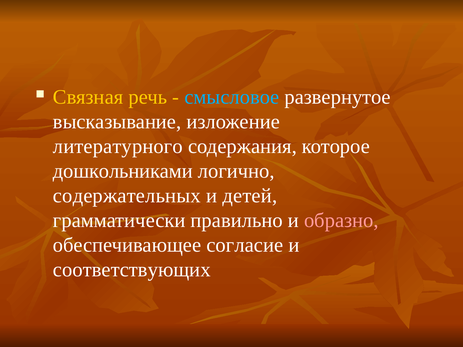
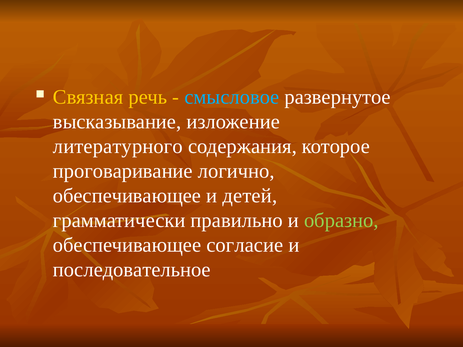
дошкольниками: дошкольниками -> проговаривание (123, 171)
содержательных: содержательных -> обеспечивающее (127, 196)
образно colour: pink -> light green (341, 221)
соответствующих: соответствующих -> последовательное (132, 270)
